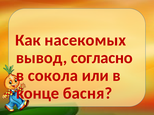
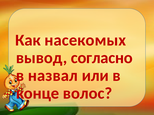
сокола: сокола -> назвал (53, 76)
басня: басня -> волос (88, 94)
